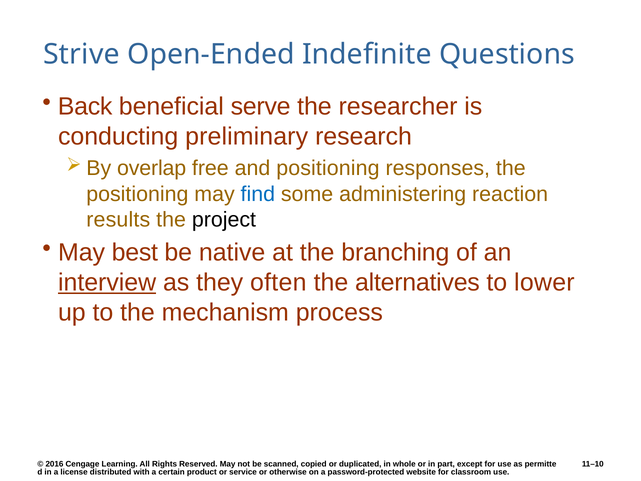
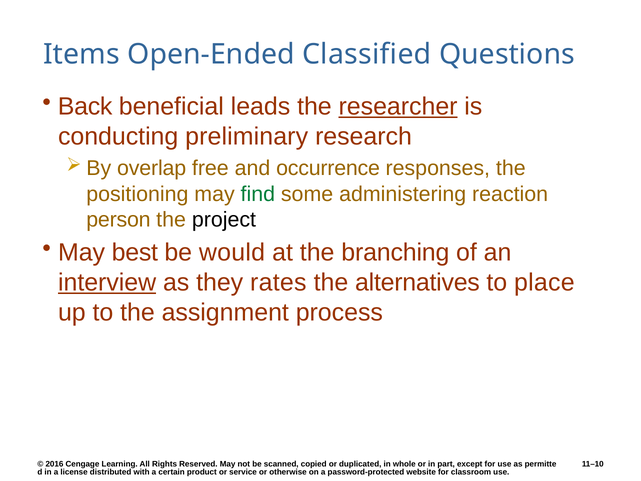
Strive: Strive -> Items (82, 54)
Indefinite: Indefinite -> Classified (367, 54)
serve: serve -> leads (261, 106)
researcher underline: none -> present (398, 106)
and positioning: positioning -> occurrence (328, 168)
find colour: blue -> green (258, 194)
results: results -> person (118, 220)
native: native -> would (232, 253)
often: often -> rates (278, 282)
lower: lower -> place (544, 282)
mechanism: mechanism -> assignment (225, 312)
